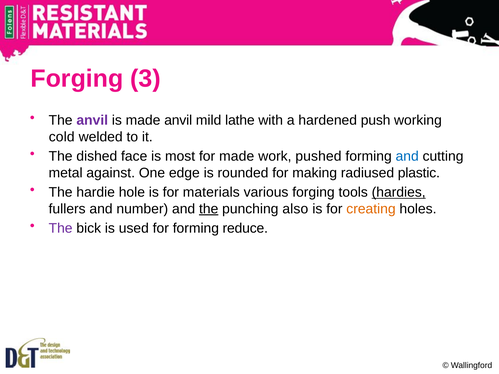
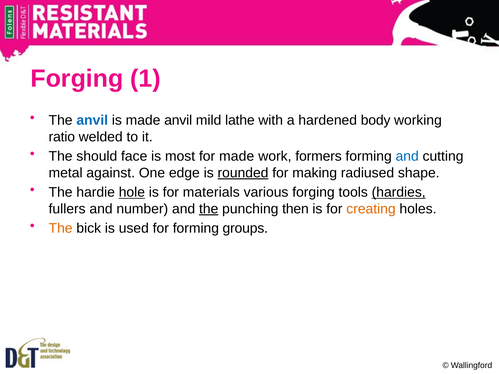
3: 3 -> 1 (145, 79)
anvil colour: purple -> blue (92, 120)
push: push -> body (376, 120)
cold: cold -> ratio (62, 137)
dished: dished -> should (97, 156)
pushed: pushed -> formers (319, 156)
rounded underline: none -> present (243, 173)
plastic: plastic -> shape (419, 173)
hole underline: none -> present (132, 192)
also: also -> then (295, 209)
The colour: purple -> orange (61, 228)
reduce: reduce -> groups (245, 228)
